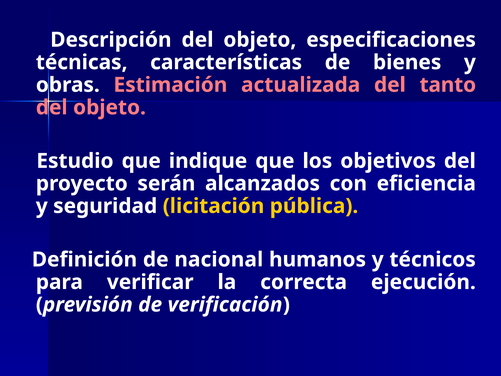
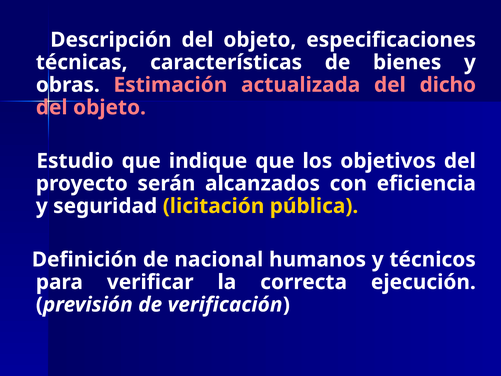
tanto: tanto -> dicho (448, 85)
